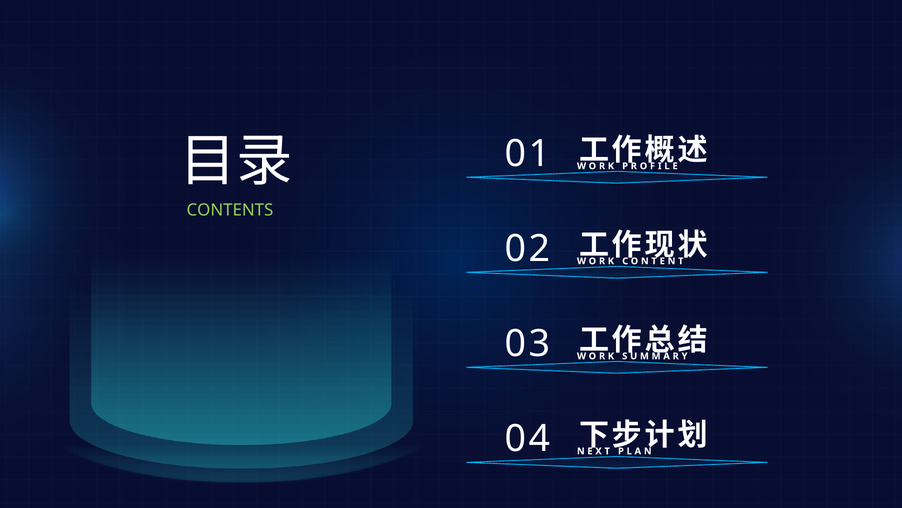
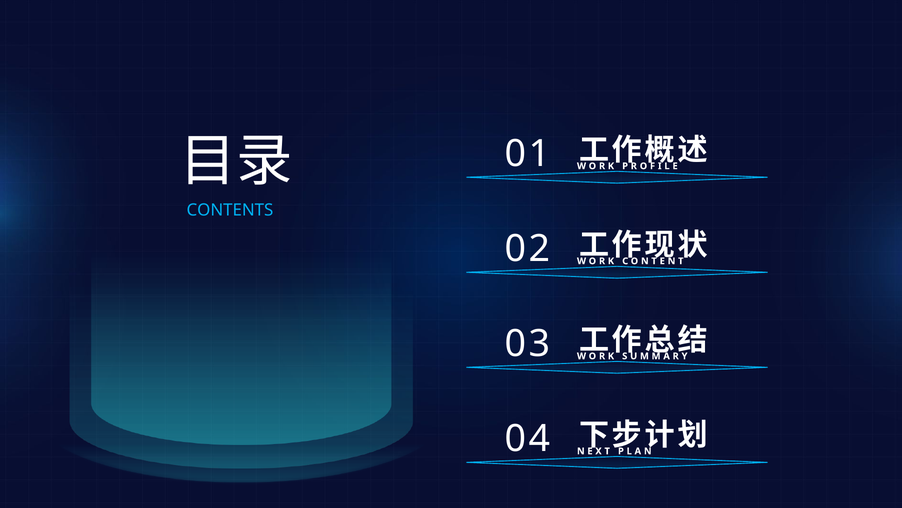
CONTENTS colour: light green -> light blue (230, 210)
